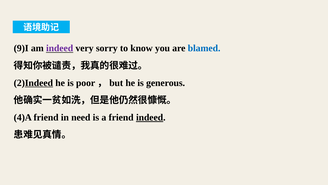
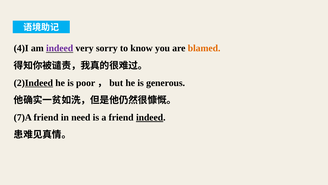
9)I: 9)I -> 4)I (21, 48)
blamed colour: blue -> orange (204, 48)
4)A: 4)A -> 7)A (23, 117)
